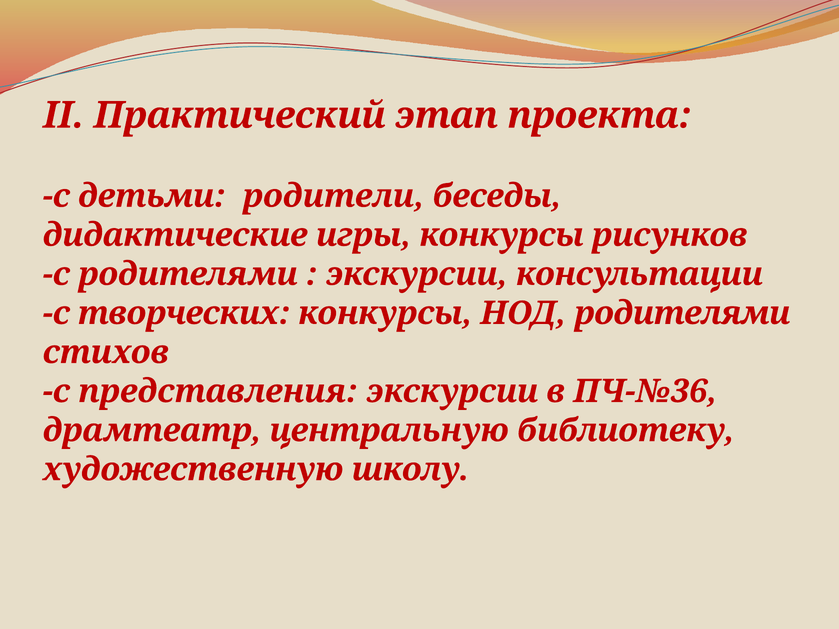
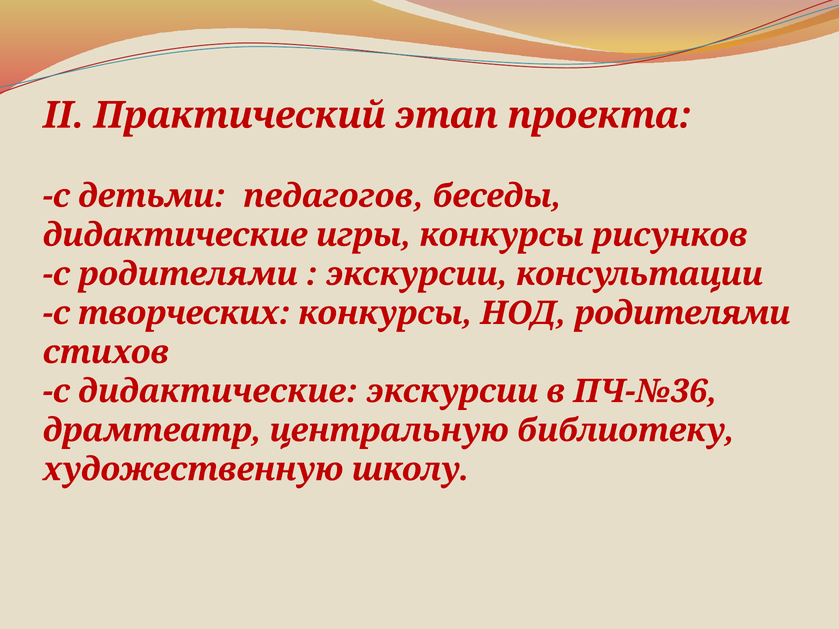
родители: родители -> педагогов (333, 196)
с представления: представления -> дидактические (218, 391)
